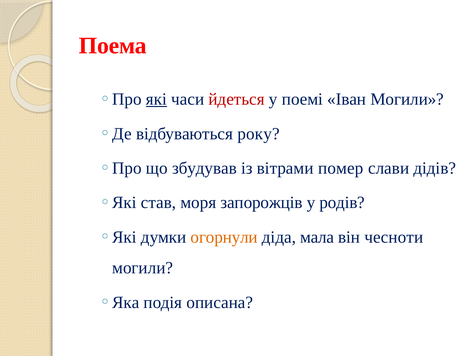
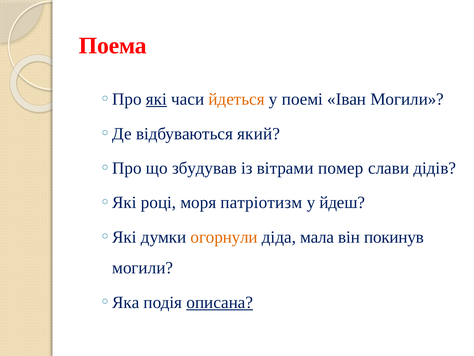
йдеться colour: red -> orange (237, 99)
року: року -> який (259, 134)
став: став -> році (159, 202)
запорожців: запорожців -> патріотизм (261, 202)
родів: родів -> йдеш (342, 202)
чесноти: чесноти -> покинув (394, 237)
описана underline: none -> present (220, 302)
